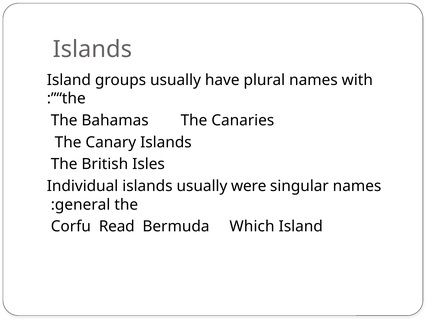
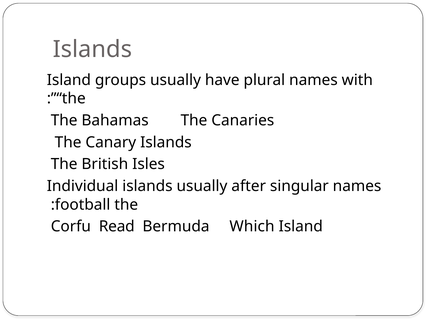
were: were -> after (249, 186)
general: general -> football (83, 204)
